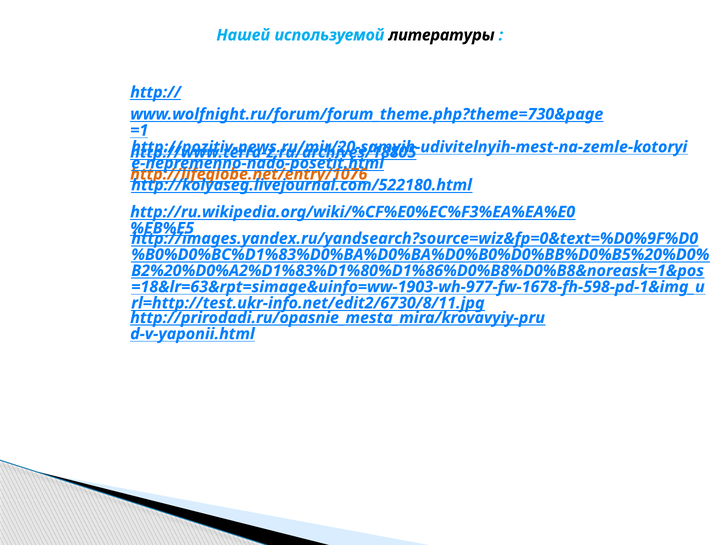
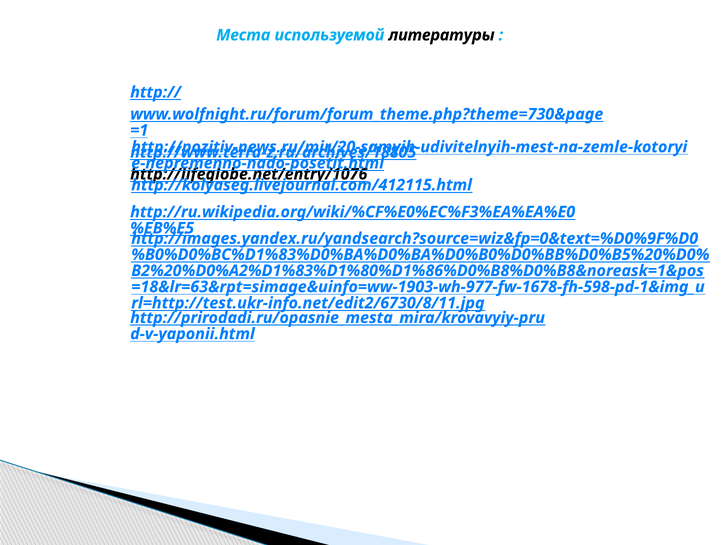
Нашей: Нашей -> Места (243, 35)
http://lifeglobe.net/entry/1076 colour: orange -> black (249, 174)
http://kolyaseg.livejournal.com/522180.html: http://kolyaseg.livejournal.com/522180.html -> http://kolyaseg.livejournal.com/412115.html (302, 185)
